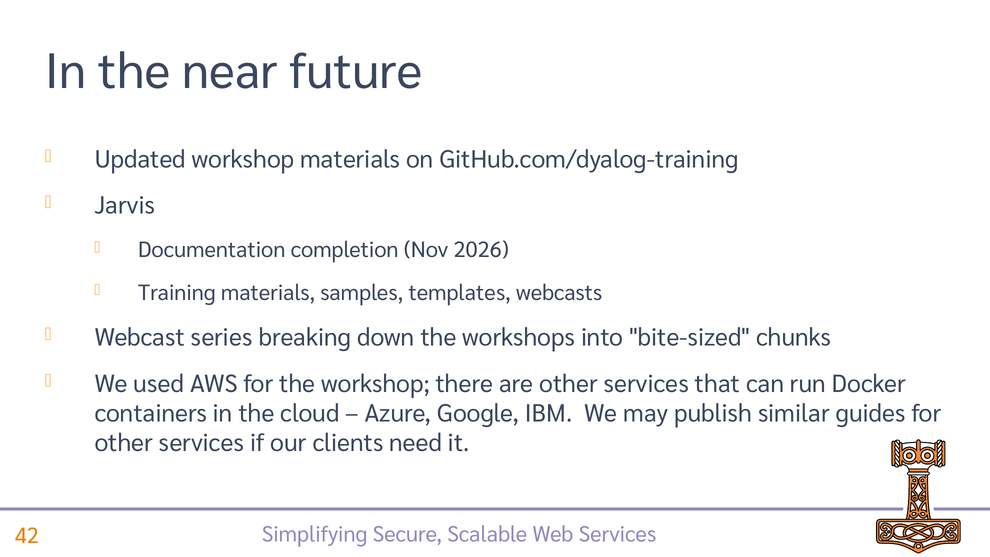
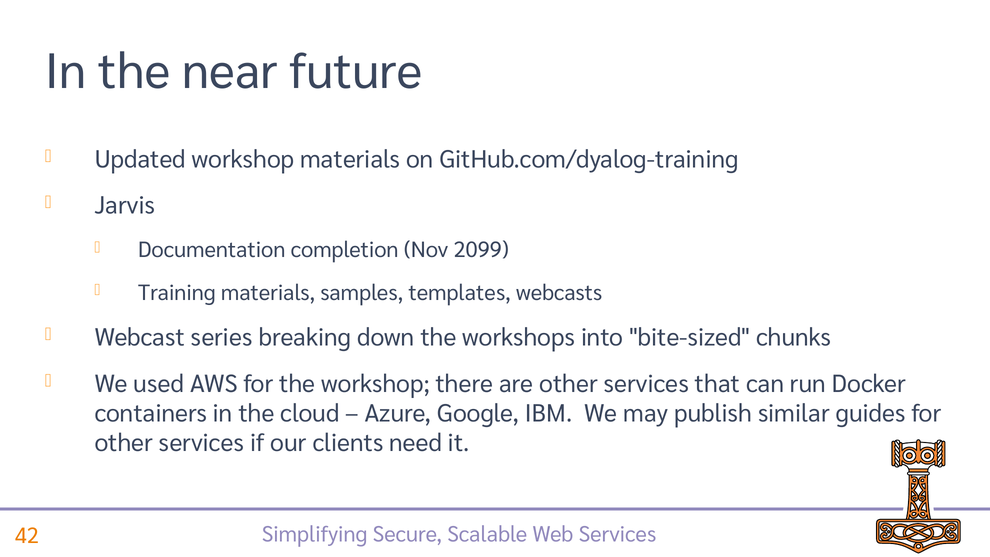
2026: 2026 -> 2099 (481, 250)
